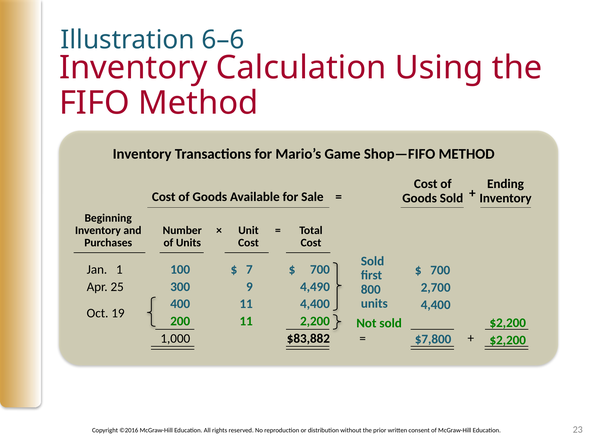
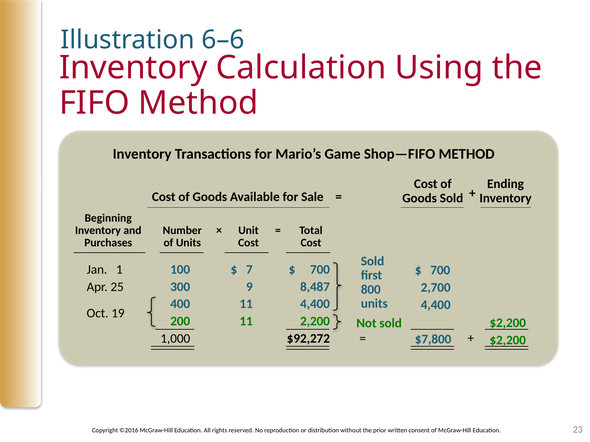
4,490: 4,490 -> 8,487 (315, 287)
$83,882: $83,882 -> $92,272 (308, 339)
